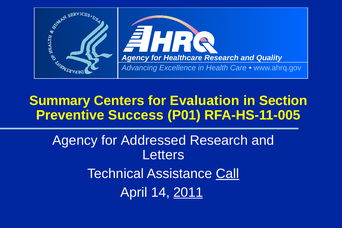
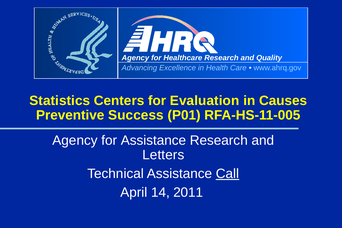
Summary: Summary -> Statistics (60, 101)
Section: Section -> Causes (283, 101)
for Addressed: Addressed -> Assistance (154, 140)
2011 underline: present -> none (188, 192)
